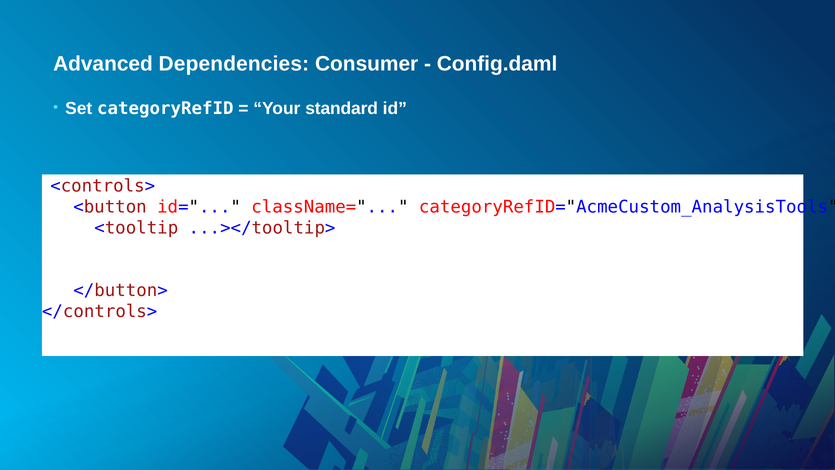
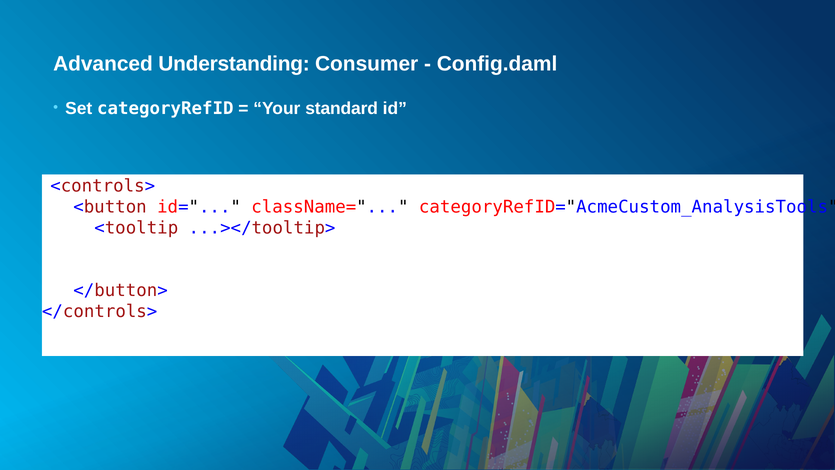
Dependencies: Dependencies -> Understanding (234, 64)
